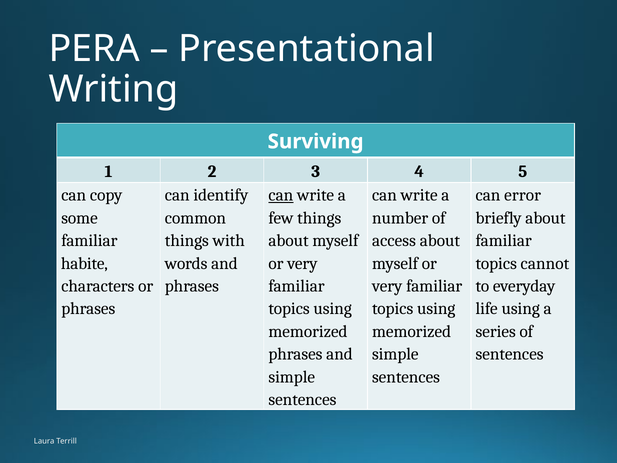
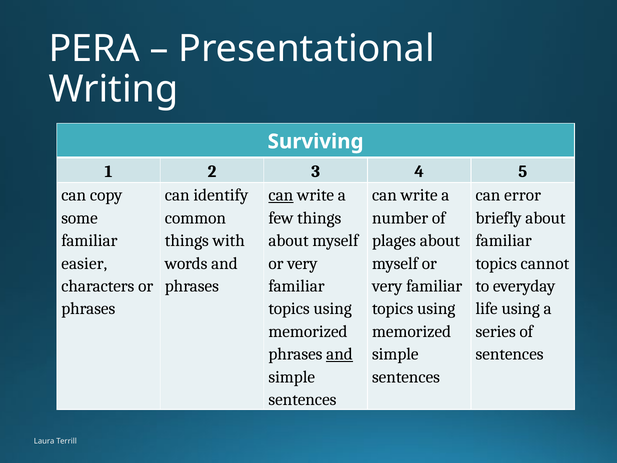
access: access -> plages (394, 241)
habite: habite -> easier (84, 263)
and underline: none -> present (339, 354)
